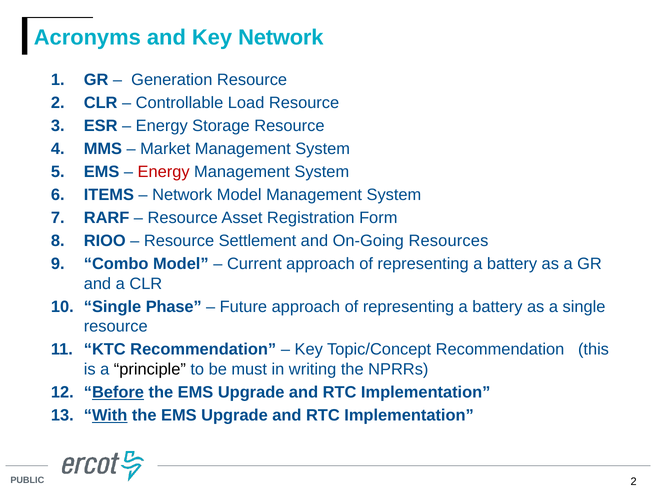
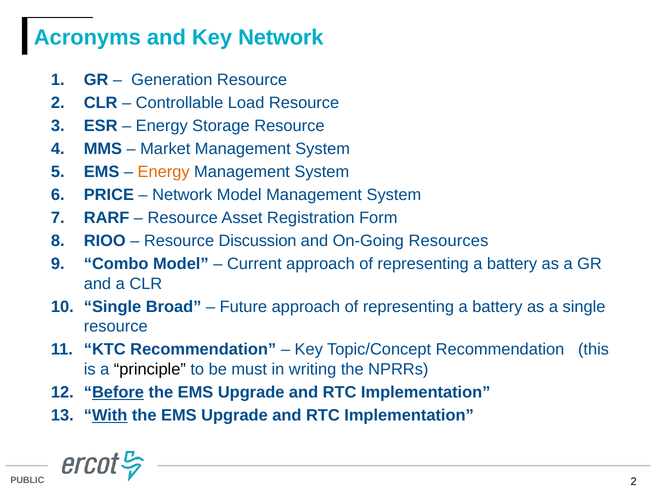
Energy colour: red -> orange (164, 172)
ITEMS: ITEMS -> PRICE (109, 195)
Settlement: Settlement -> Discussion (258, 241)
Phase: Phase -> Broad (174, 307)
